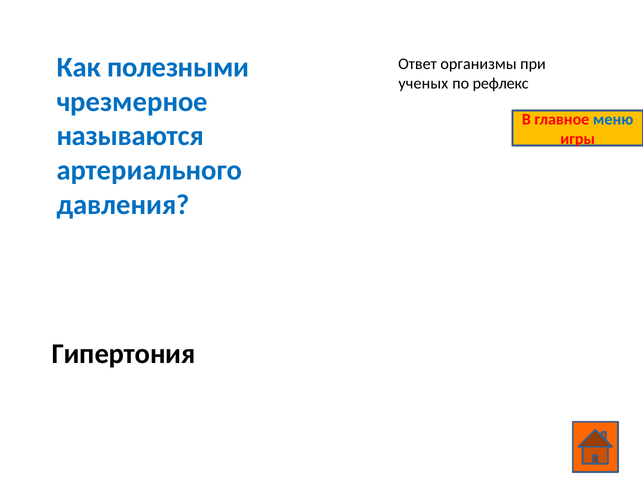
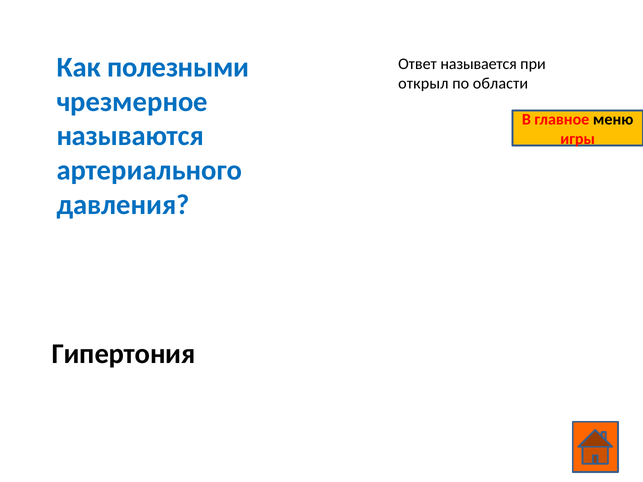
организмы: организмы -> называется (479, 64)
ученых: ученых -> открыл (423, 83)
рефлекс: рефлекс -> области (500, 83)
меню colour: blue -> black (613, 120)
